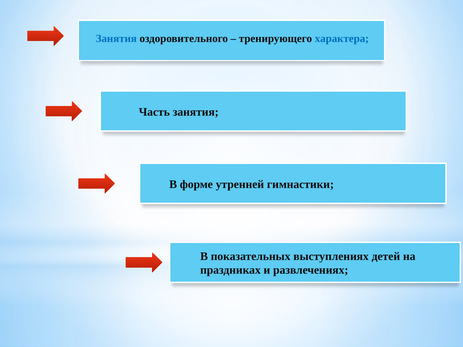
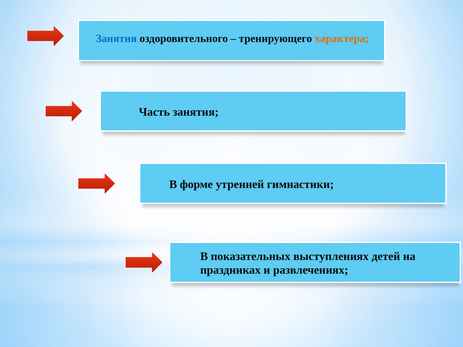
характера colour: blue -> orange (342, 39)
